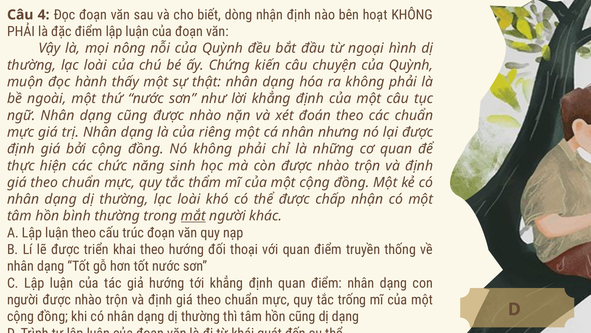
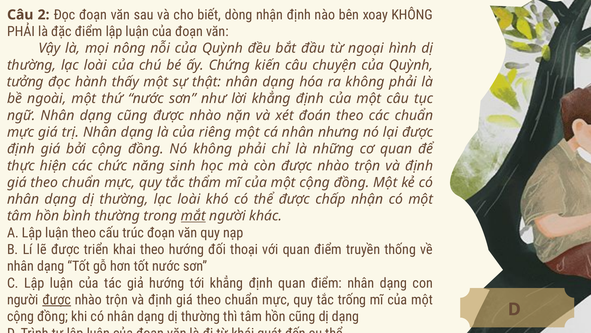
4: 4 -> 2 (44, 15)
hoạt: hoạt -> xoay (375, 15)
muộn: muộn -> tưởng (25, 82)
được underline: none -> present (57, 299)
